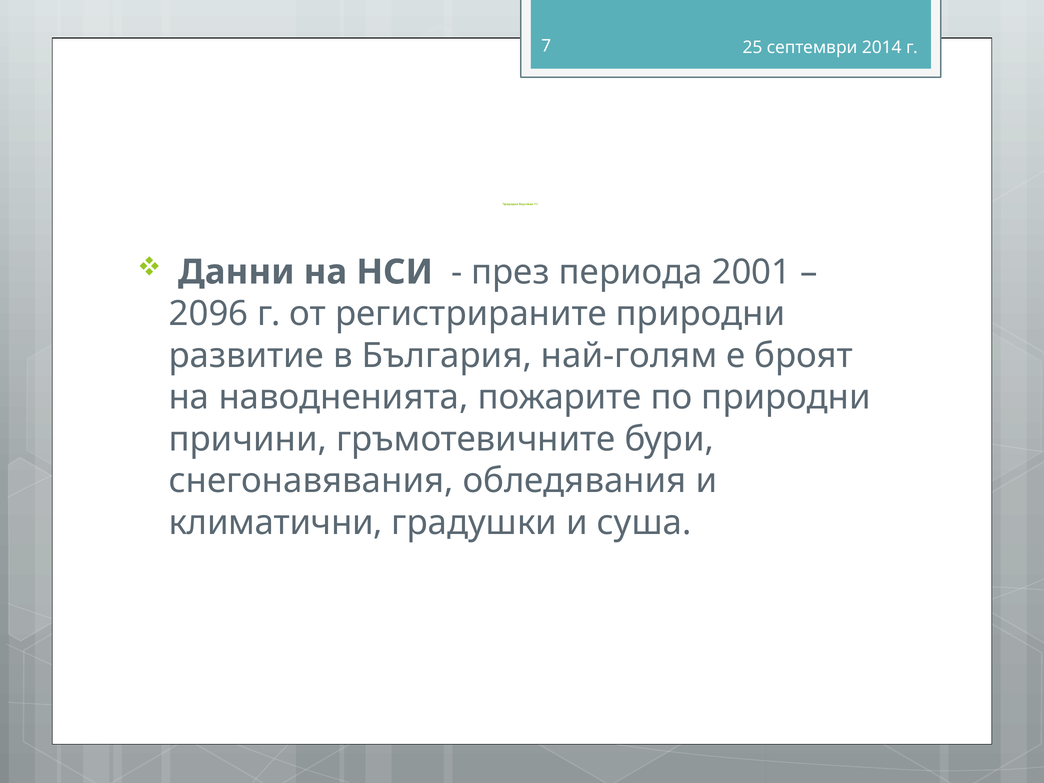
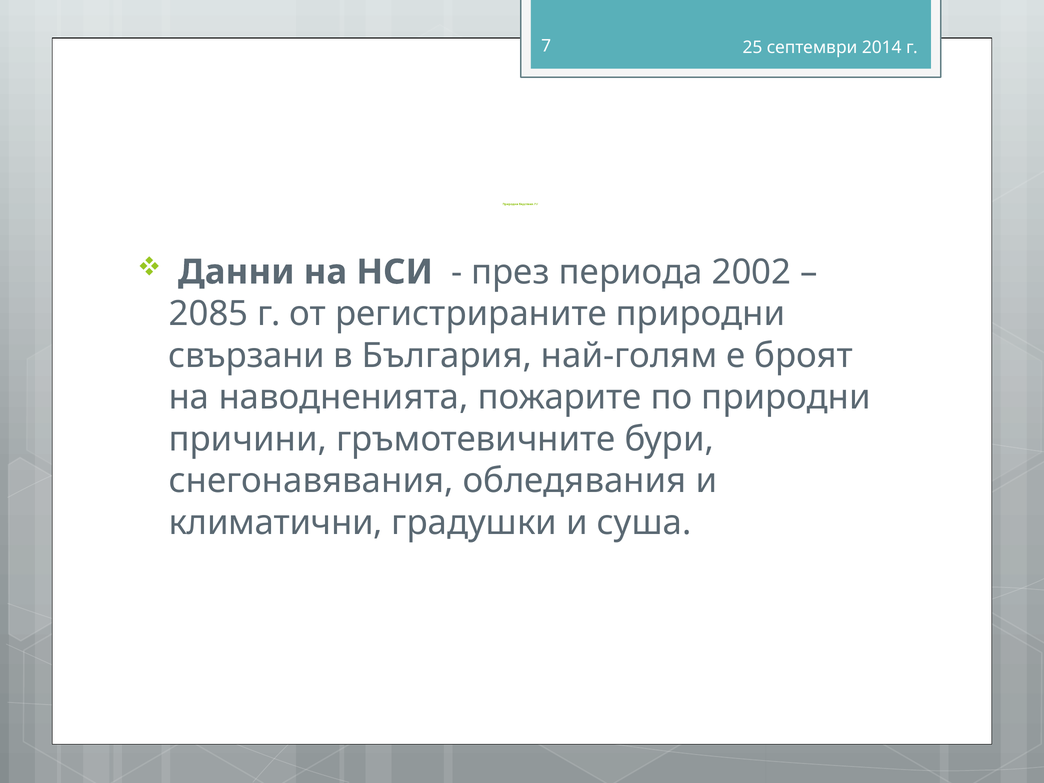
2001: 2001 -> 2002 (751, 272)
2096: 2096 -> 2085 (209, 314)
развитие: развитие -> свързани (247, 356)
